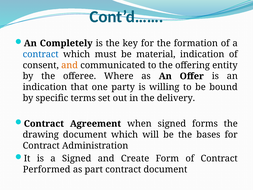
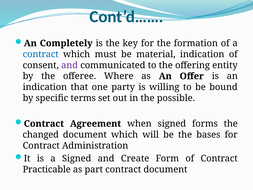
and colour: orange -> purple (70, 65)
delivery: delivery -> possible (176, 98)
drawing: drawing -> changed (41, 135)
Performed: Performed -> Practicable (47, 169)
